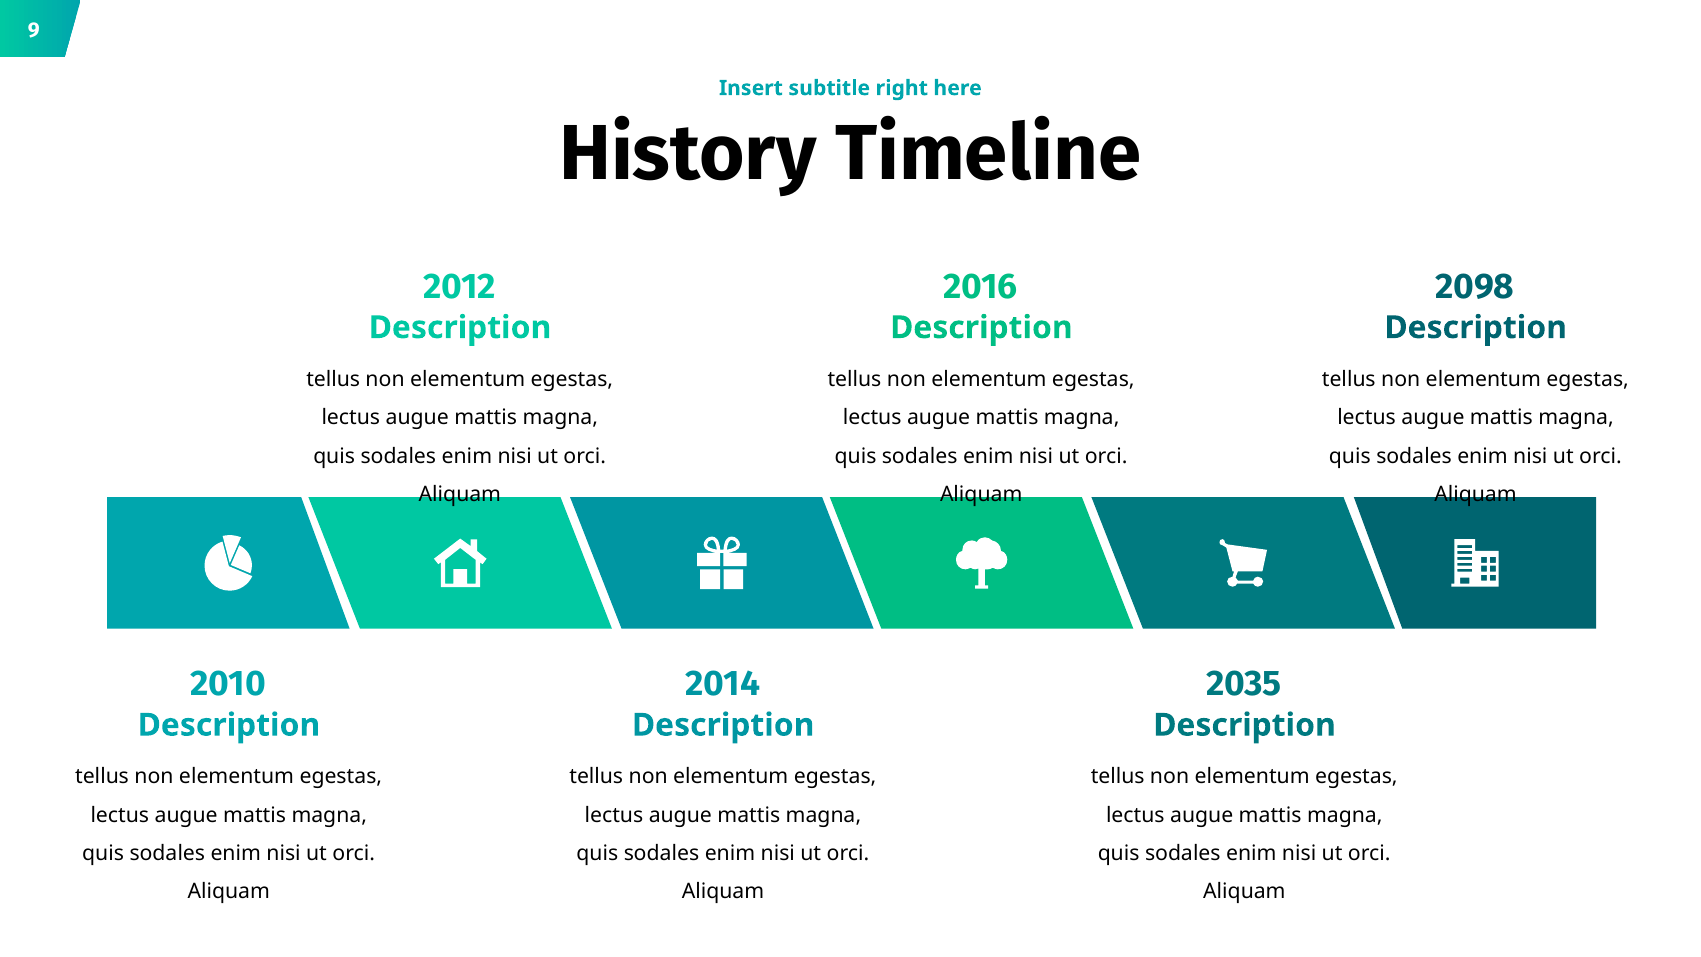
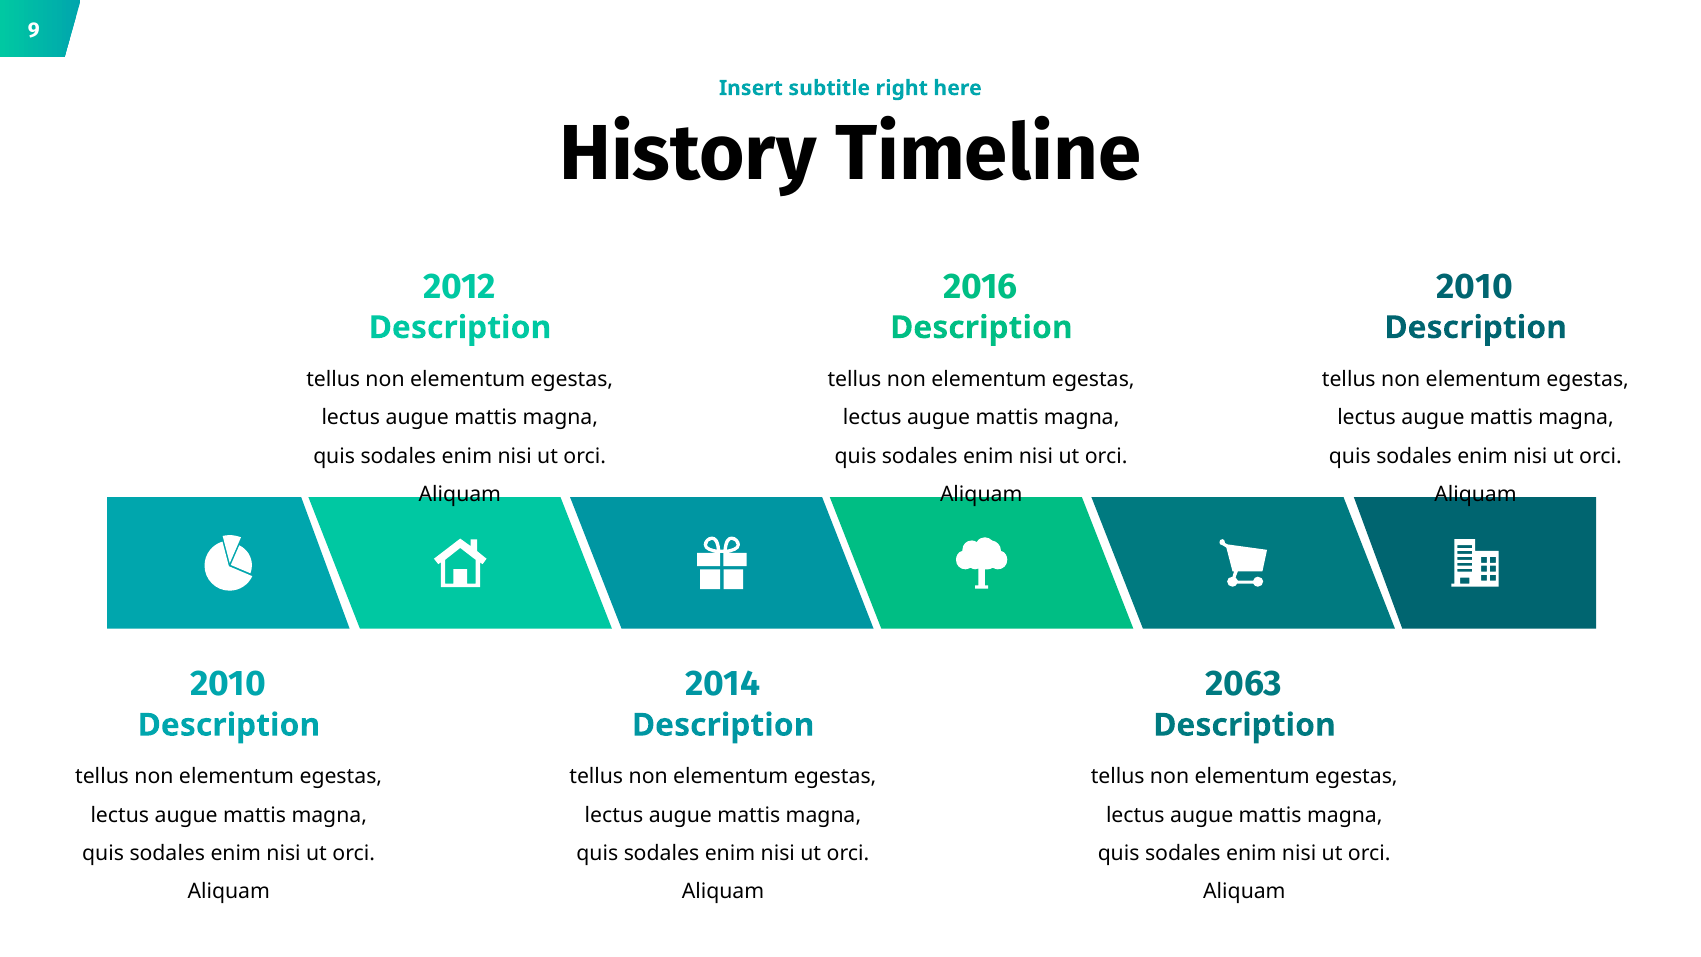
2098: 2098 -> 2010 (1475, 287)
2035: 2035 -> 2063 (1244, 684)
